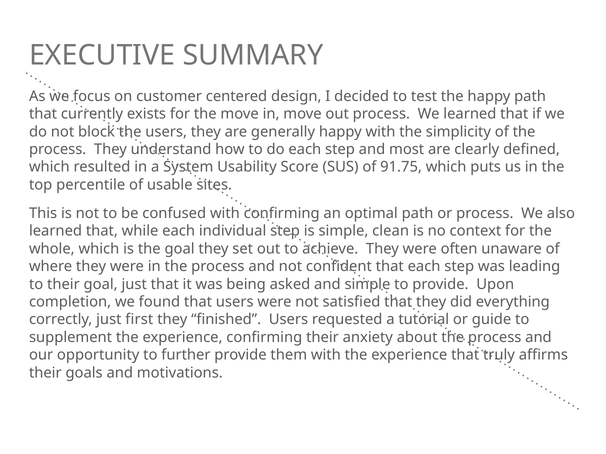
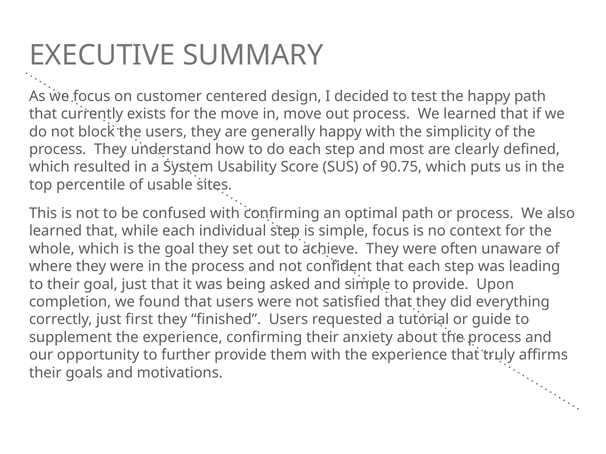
91.75: 91.75 -> 90.75 (401, 167)
simple clean: clean -> focus (391, 231)
